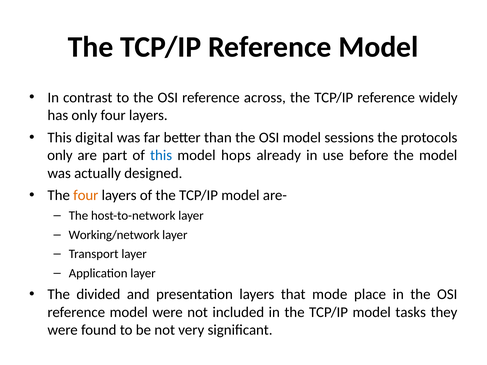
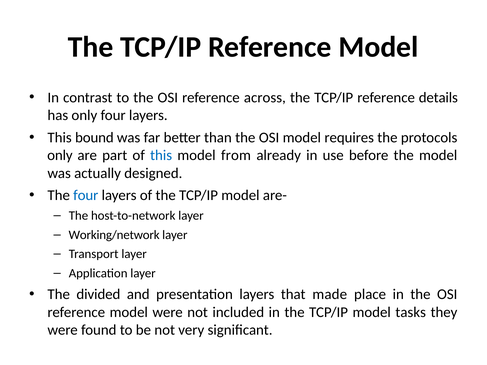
widely: widely -> details (438, 98)
digital: digital -> bound (94, 138)
sessions: sessions -> requires (349, 138)
hops: hops -> from (236, 156)
four colour: orange -> blue (86, 196)
mode: mode -> made (330, 295)
